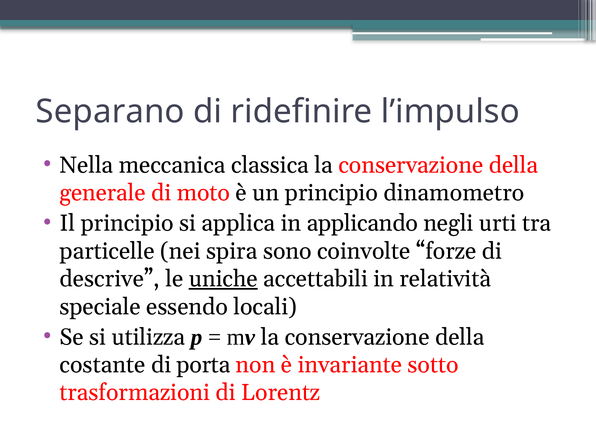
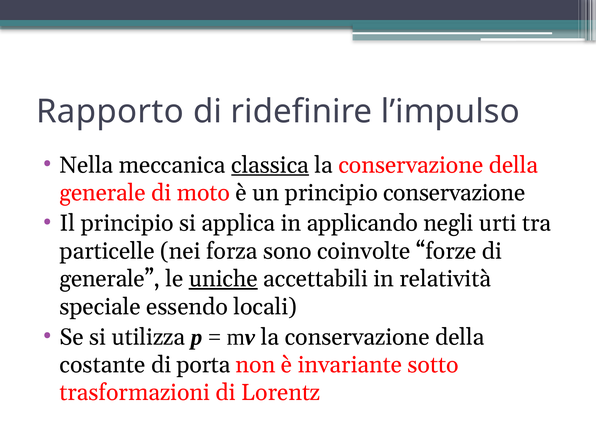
Separano: Separano -> Rapporto (110, 112)
classica underline: none -> present (270, 165)
principio dinamometro: dinamometro -> conservazione (454, 193)
spira: spira -> forza (232, 251)
descrive: descrive -> generale (110, 279)
